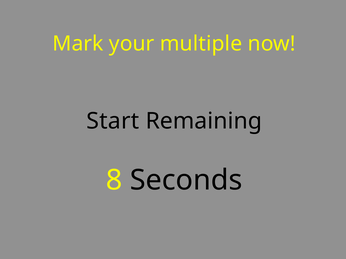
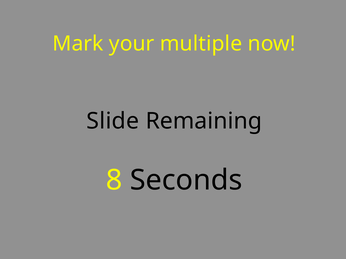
Start: Start -> Slide (113, 121)
